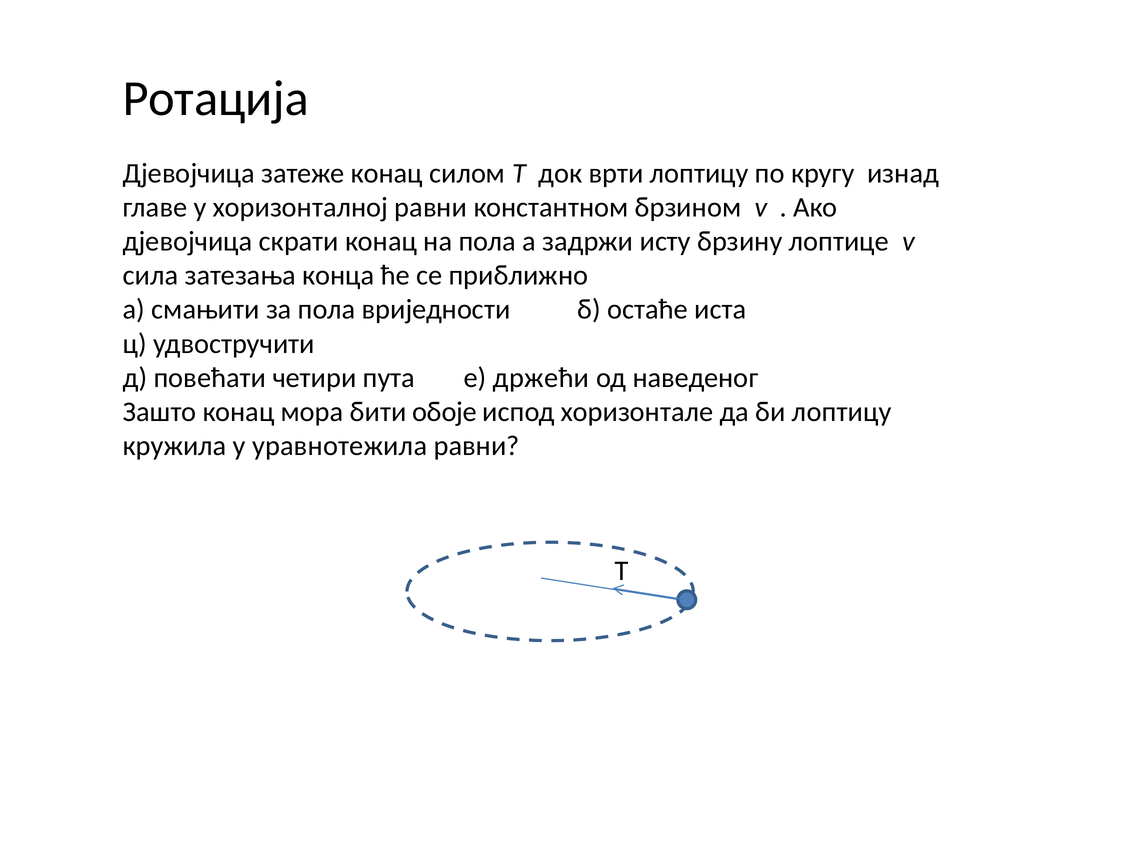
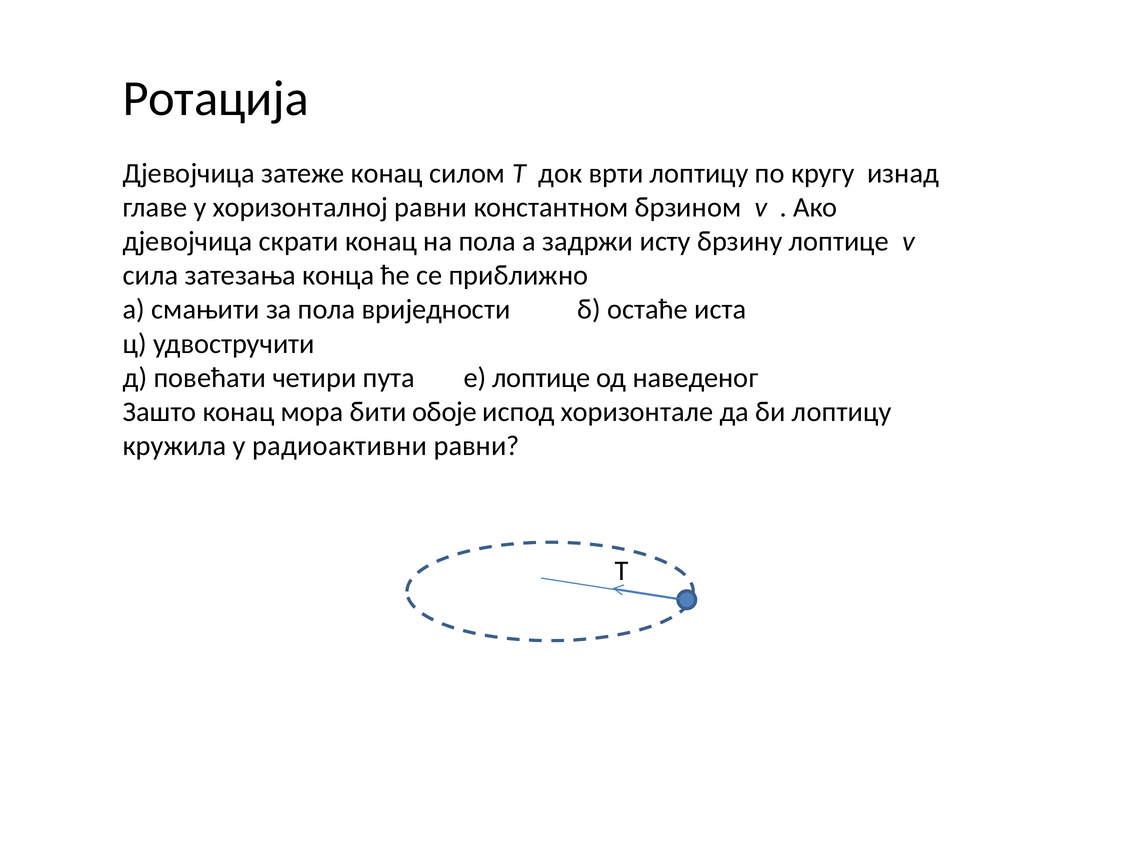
е држећи: држећи -> лоптице (541, 378)
уравнотежила: уравнотежила -> радиоактивни (340, 446)
